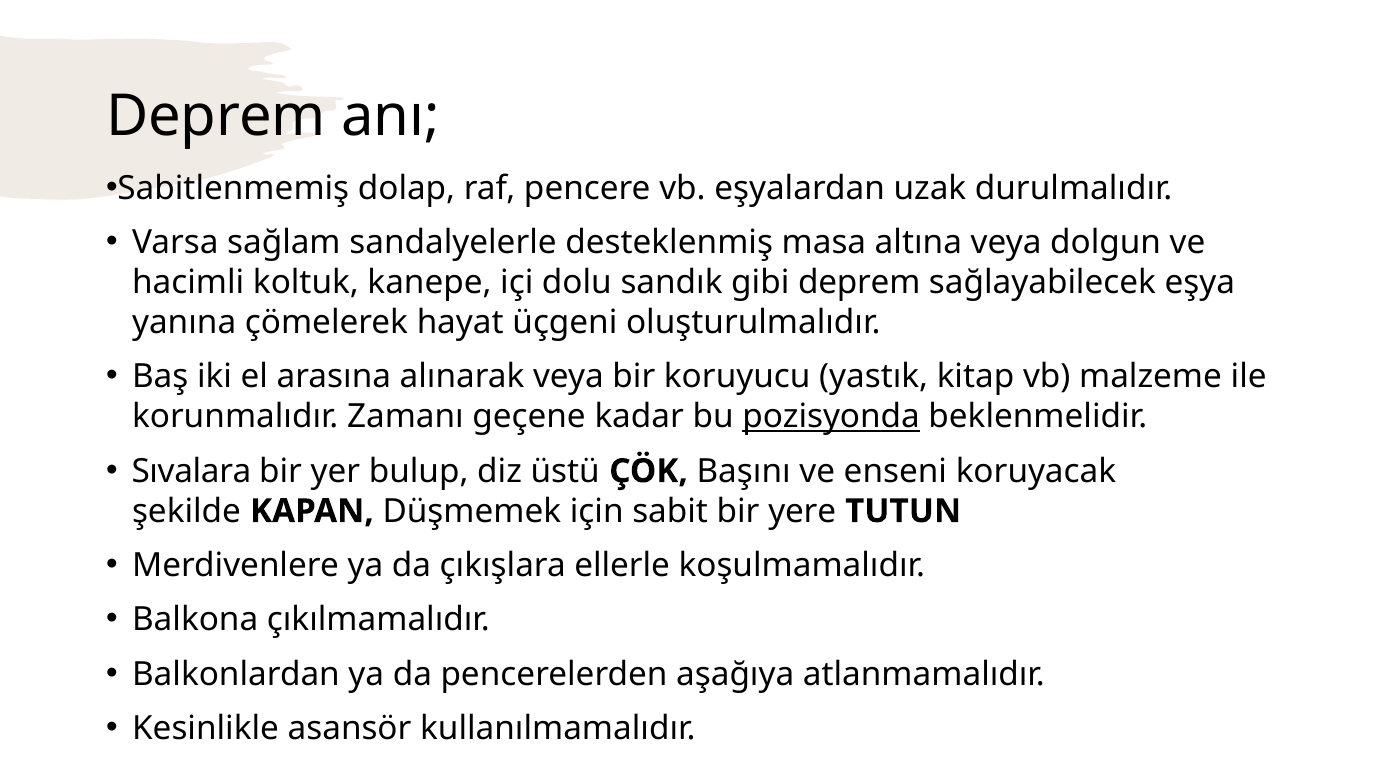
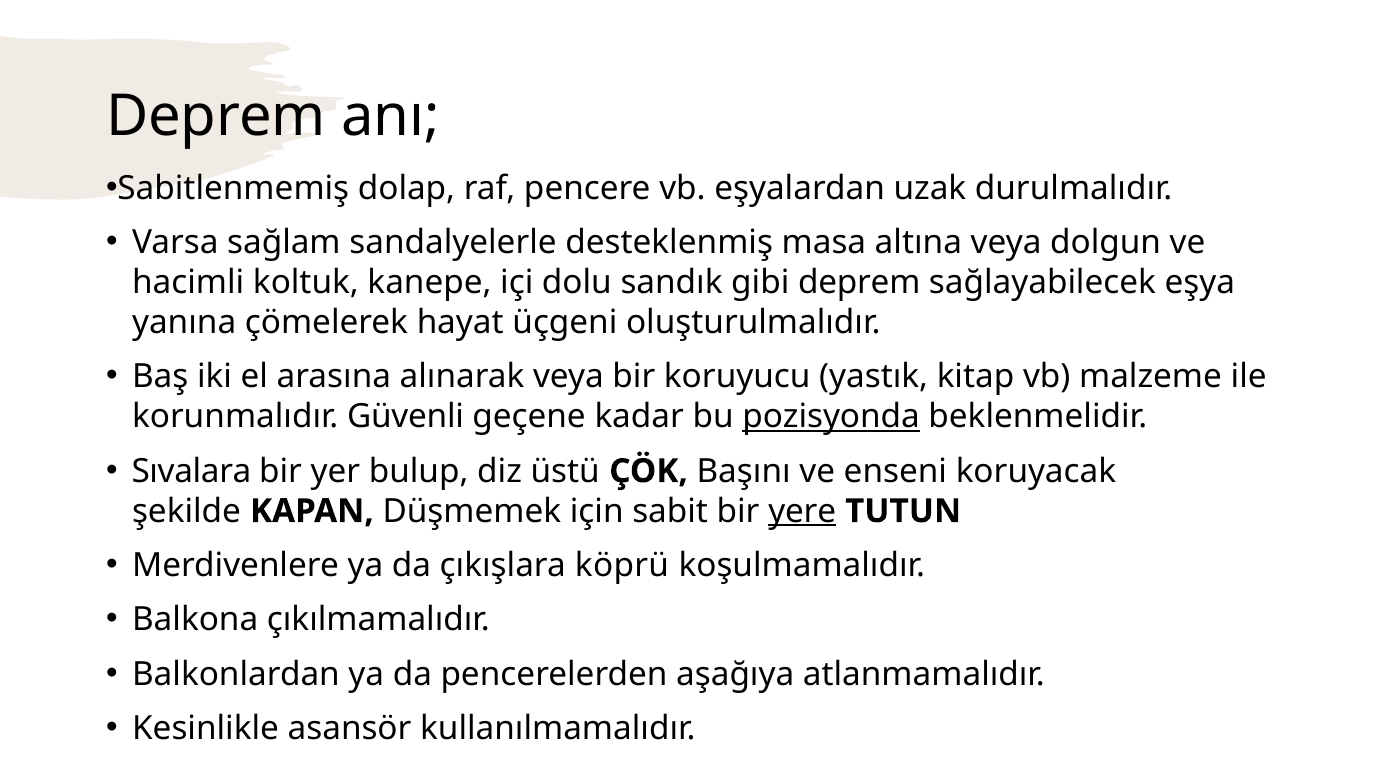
Zamanı: Zamanı -> Güvenli (406, 417)
yere underline: none -> present (802, 511)
ellerle: ellerle -> köprü (622, 566)
